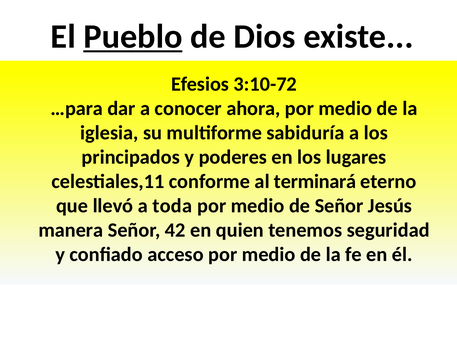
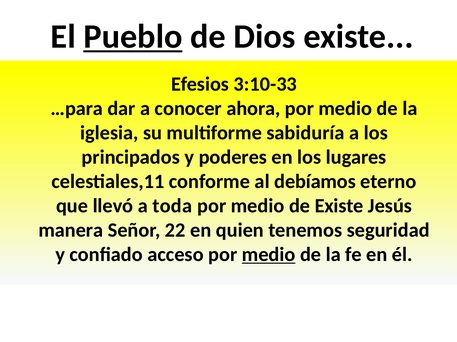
3:10-72: 3:10-72 -> 3:10-33 (265, 84)
terminará: terminará -> debíamos (315, 182)
de Señor: Señor -> Existe (339, 206)
42: 42 -> 22 (175, 231)
medio underline: none -> present (269, 255)
